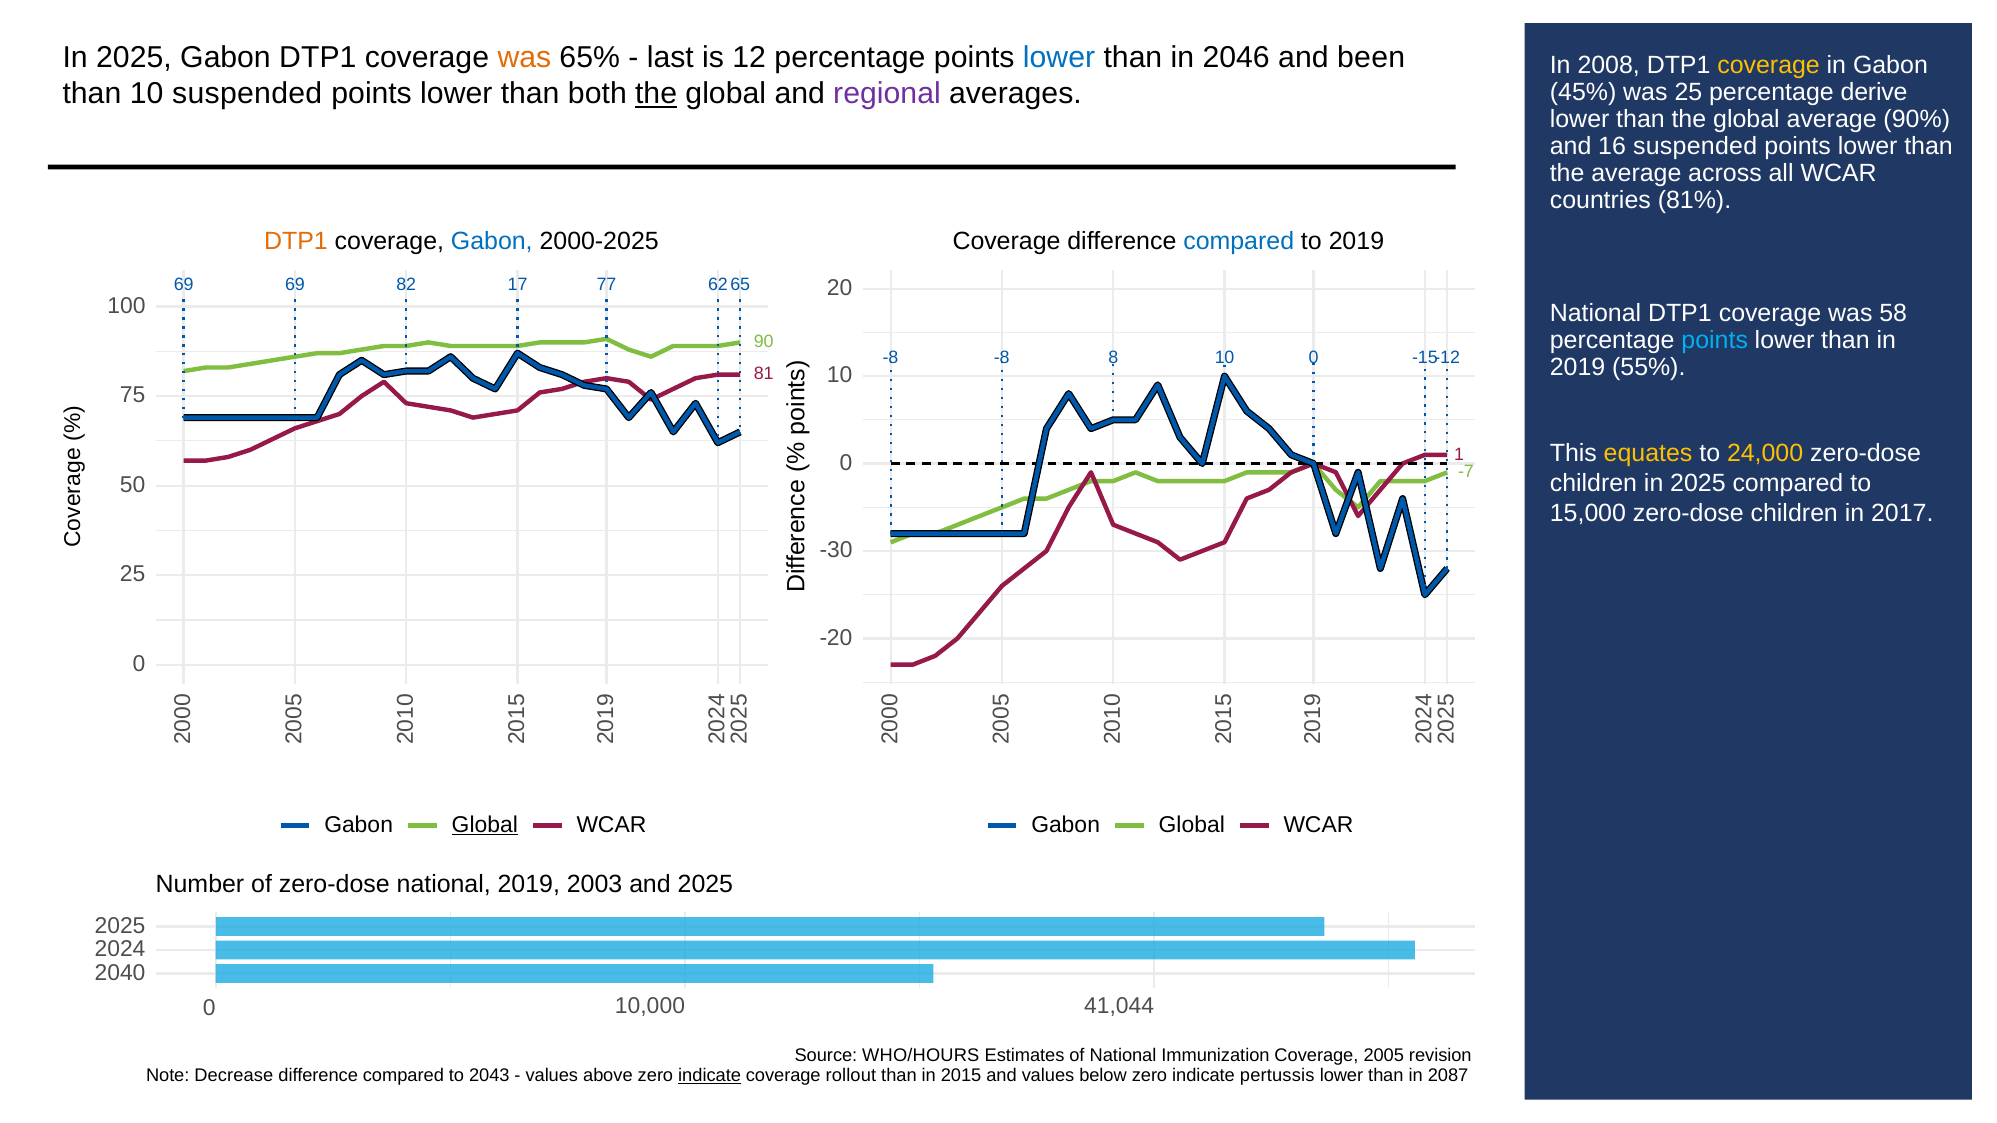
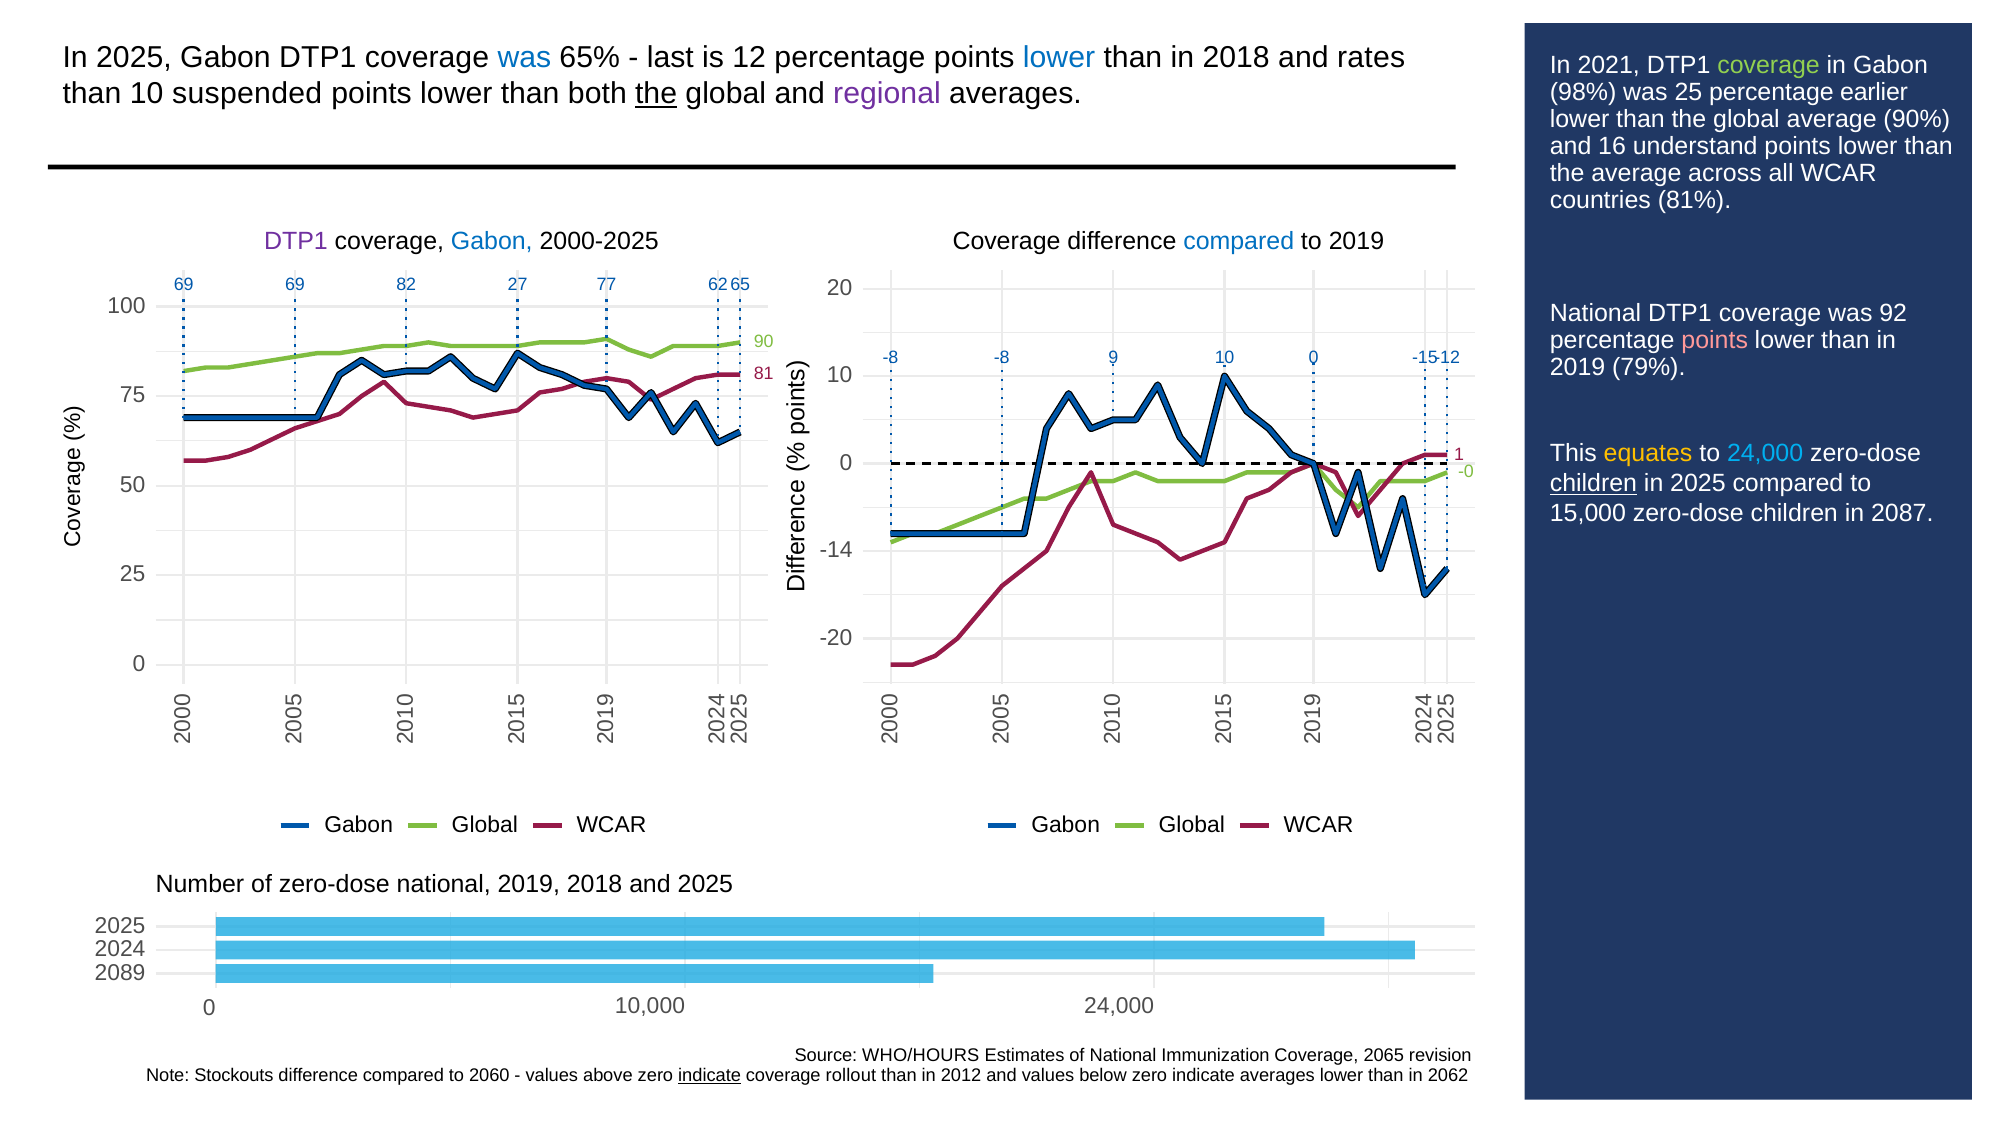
was colour: orange -> blue (524, 58)
in 2046: 2046 -> 2018 (1236, 58)
been: been -> rates (1371, 58)
2008: 2008 -> 2021 (1609, 66)
coverage colour: yellow -> light green (1769, 66)
45%: 45% -> 98% (1583, 93)
derive: derive -> earlier (1874, 93)
16 suspended: suspended -> understand (1695, 146)
DTP1 colour: orange -> purple (296, 241)
17: 17 -> 27 (518, 284)
58: 58 -> 92 (1893, 313)
points colour: light blue -> pink (1715, 340)
-8 8: 8 -> 9 (1113, 358)
55%: 55% -> 79% (1649, 367)
24,000 colour: yellow -> light blue (1765, 454)
-7: -7 -> -0 (1466, 472)
children underline: none -> present (1594, 484)
2017: 2017 -> 2087 (1902, 514)
-30: -30 -> -14 (836, 550)
Global underline: present -> none (485, 825)
2019 2003: 2003 -> 2018 (595, 884)
2040: 2040 -> 2089 (120, 973)
10,000 41,044: 41,044 -> 24,000 (1119, 1006)
2005: 2005 -> 2065 (1384, 1056)
Decrease: Decrease -> Stockouts (234, 1076)
2043: 2043 -> 2060 (489, 1076)
2015: 2015 -> 2012 (961, 1076)
indicate pertussis: pertussis -> averages (1277, 1076)
2087: 2087 -> 2062 (1448, 1076)
